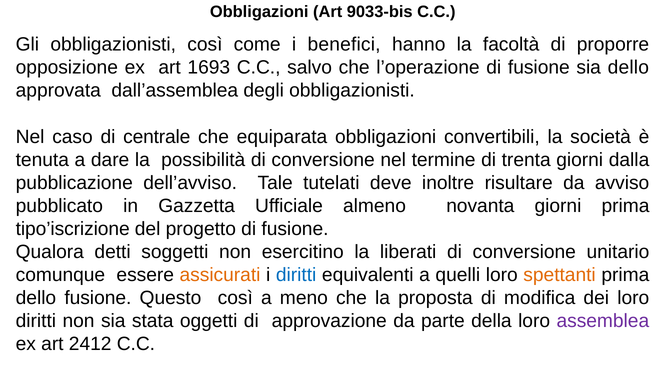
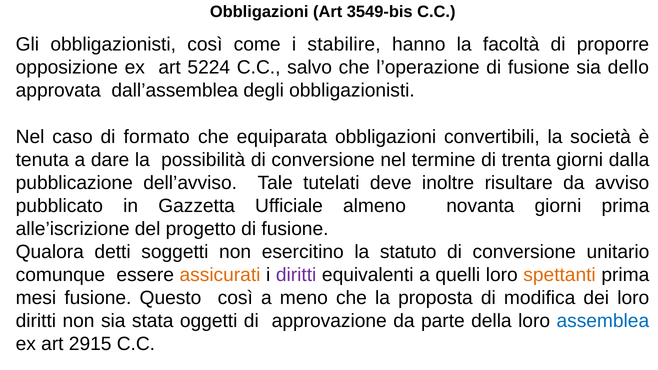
9033-bis: 9033-bis -> 3549-bis (380, 12)
benefici: benefici -> stabilire (344, 44)
1693: 1693 -> 5224 (209, 67)
centrale: centrale -> formato (157, 137)
tipo’iscrizione: tipo’iscrizione -> alle’iscrizione (73, 229)
liberati: liberati -> statuto (408, 252)
diritti colour: blue -> purple (296, 275)
dello: dello -> mesi (36, 298)
assemblea colour: purple -> blue (603, 321)
2412: 2412 -> 2915 (90, 344)
